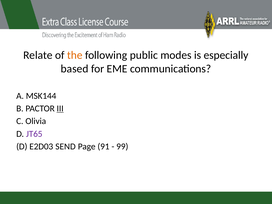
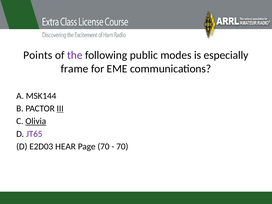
Relate: Relate -> Points (38, 55)
the colour: orange -> purple (75, 55)
based: based -> frame (75, 69)
Olivia underline: none -> present (36, 121)
SEND: SEND -> HEAR (65, 147)
Page 91: 91 -> 70 (103, 147)
99: 99 -> 70 (122, 147)
